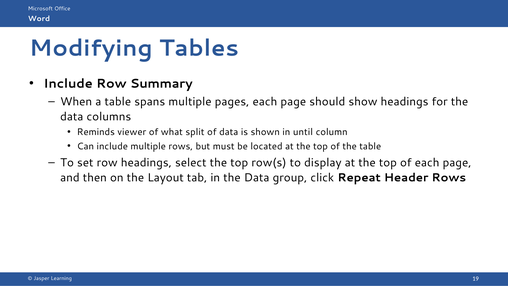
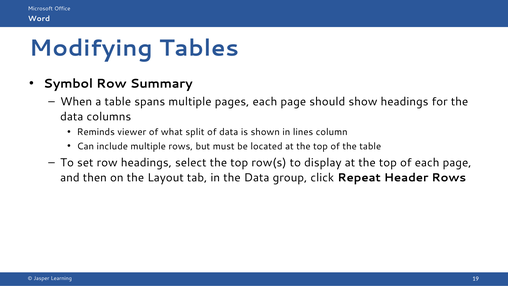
Include: Include -> Symbol (68, 84)
until: until -> lines (303, 132)
